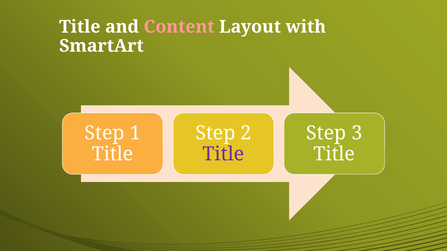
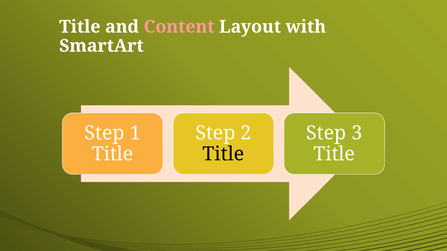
Title colour: purple -> black (223, 154)
